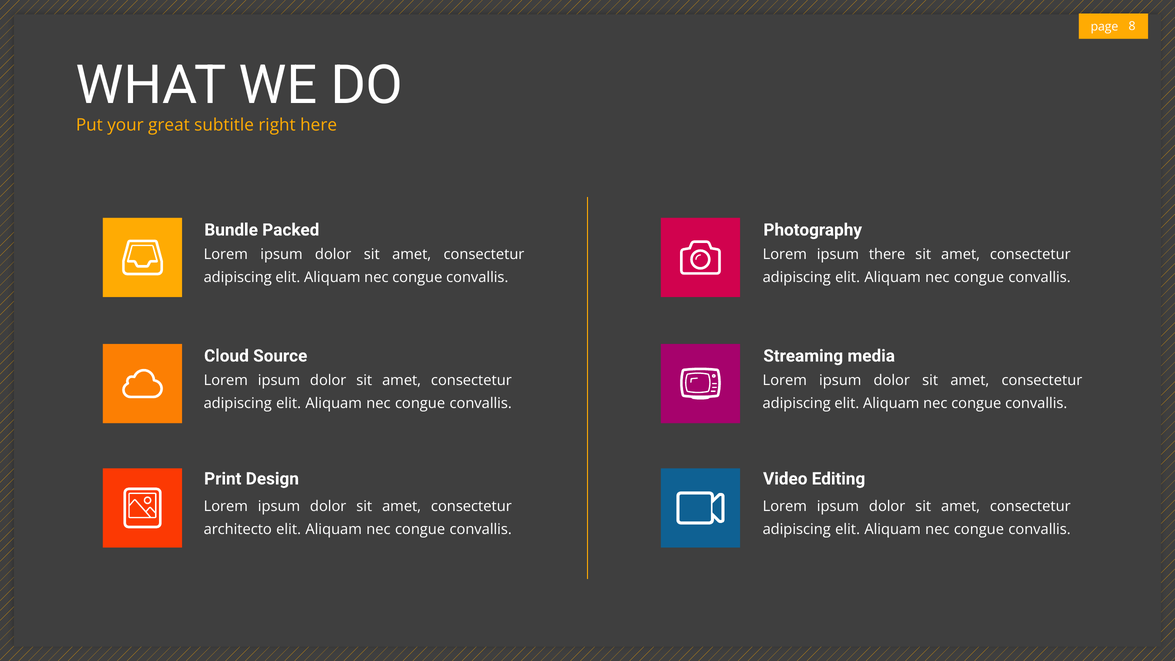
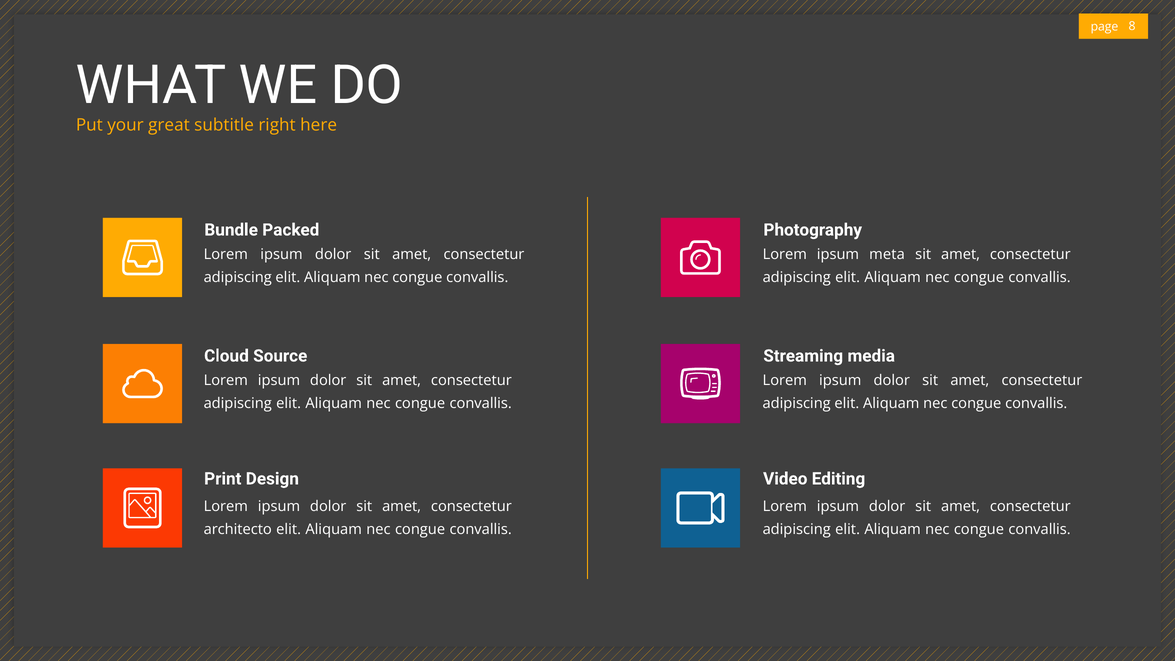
there: there -> meta (887, 254)
